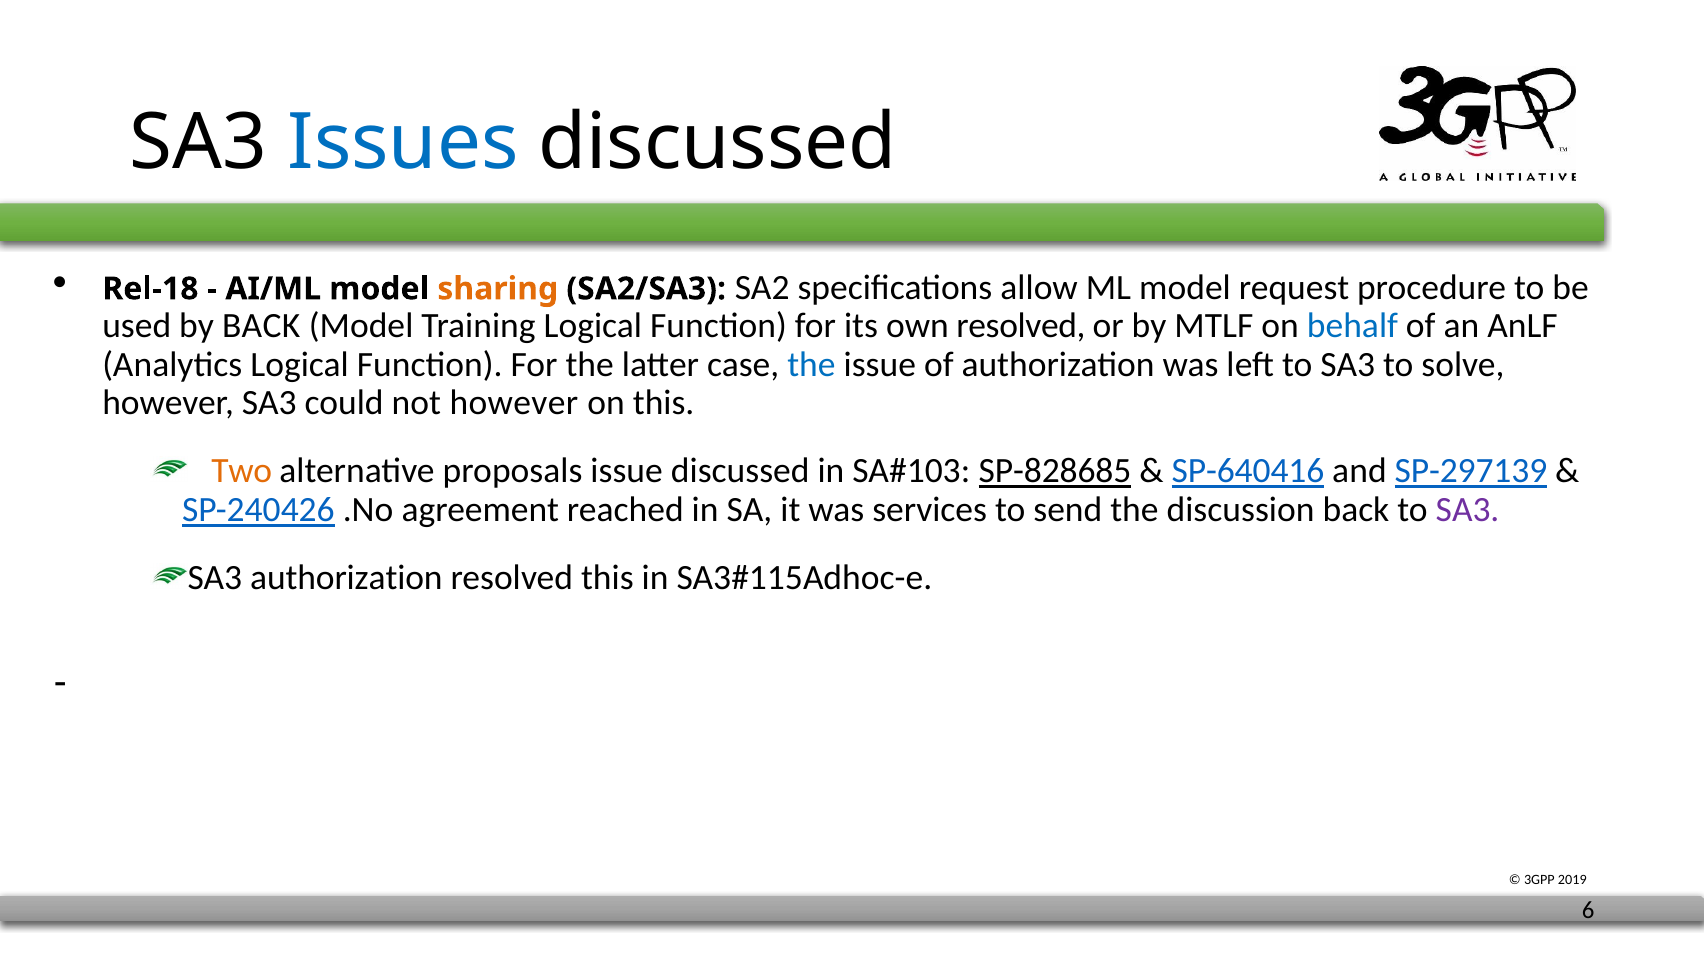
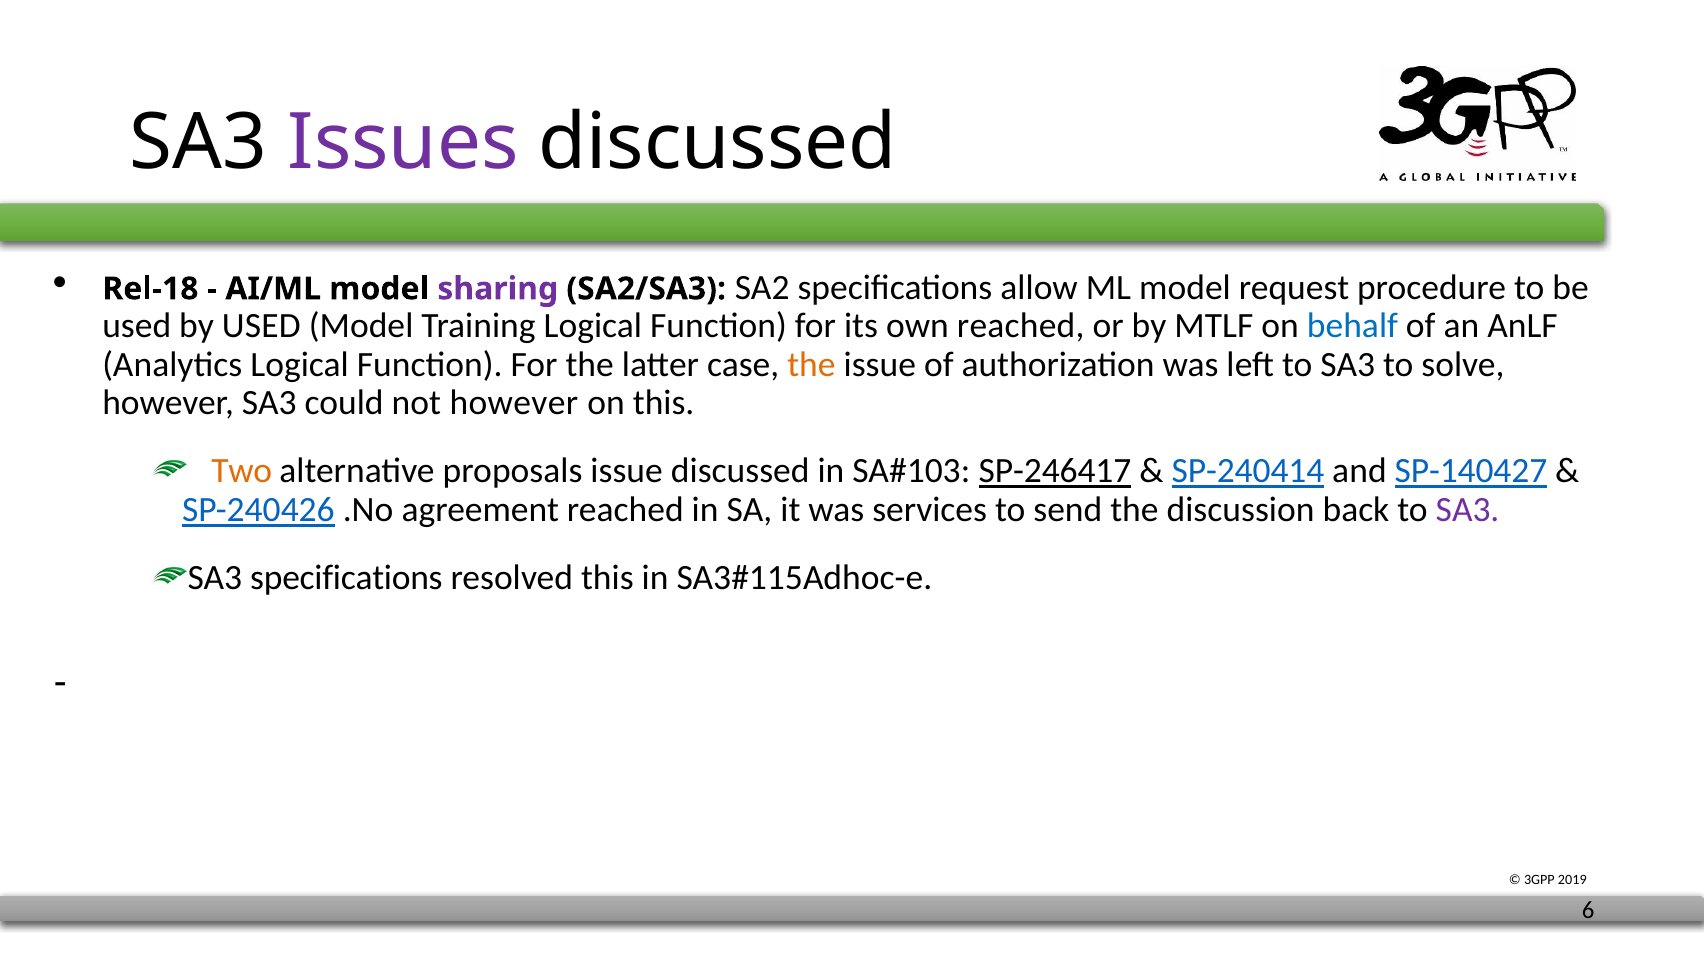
Issues colour: blue -> purple (403, 143)
sharing colour: orange -> purple (498, 289)
by BACK: BACK -> USED (261, 326)
own resolved: resolved -> reached (1021, 326)
the colour: blue -> orange (811, 364)
SP-828685: SP-828685 -> SP-246417 (1055, 471)
SP-640416: SP-640416 -> SP-240414 (1248, 471)
SP-297139: SP-297139 -> SP-140427 (1471, 471)
SA3 authorization: authorization -> specifications (346, 578)
